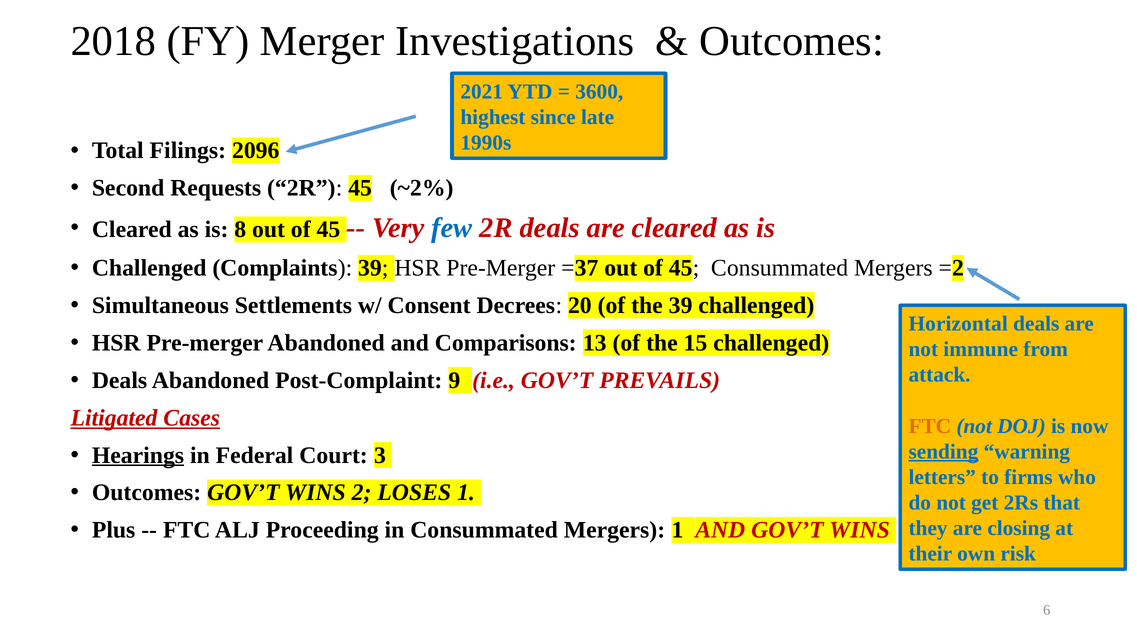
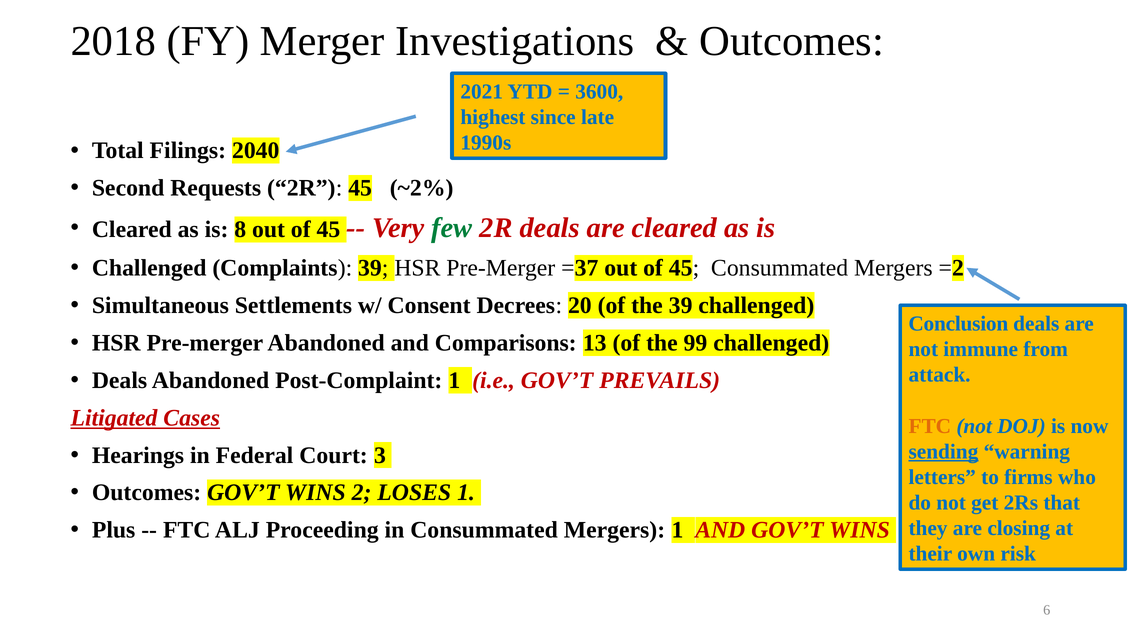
2096: 2096 -> 2040 (256, 151)
few colour: blue -> green (452, 228)
Horizontal: Horizontal -> Conclusion (958, 324)
15: 15 -> 99 (695, 343)
Post-Complaint 9: 9 -> 1 (454, 381)
Hearings underline: present -> none (138, 456)
